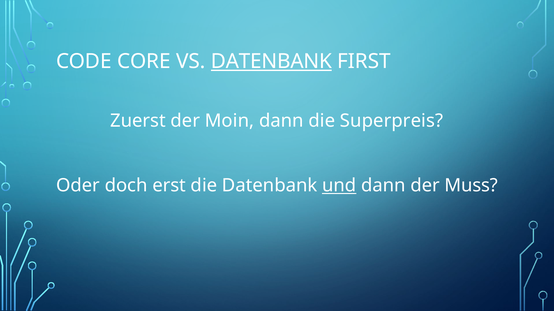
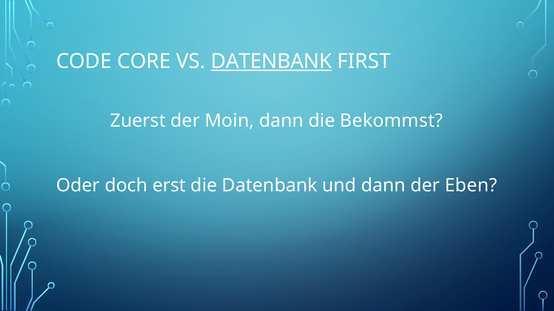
Superpreis: Superpreis -> Bekommst (391, 121)
und underline: present -> none (339, 186)
Muss: Muss -> Eben (471, 186)
